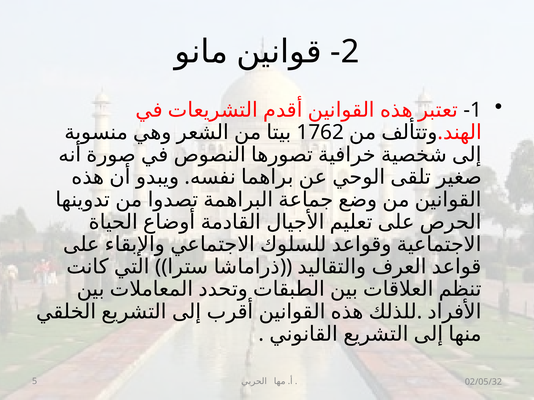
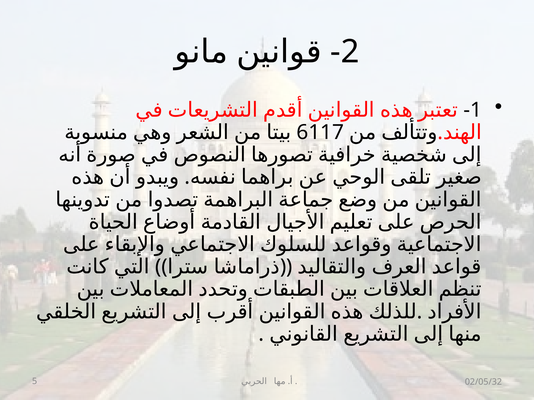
1762: 1762 -> 6117 (320, 132)
